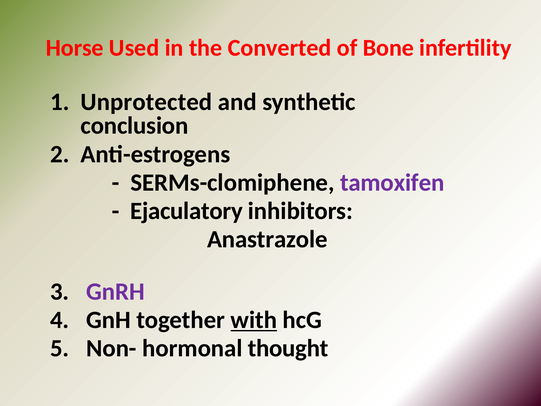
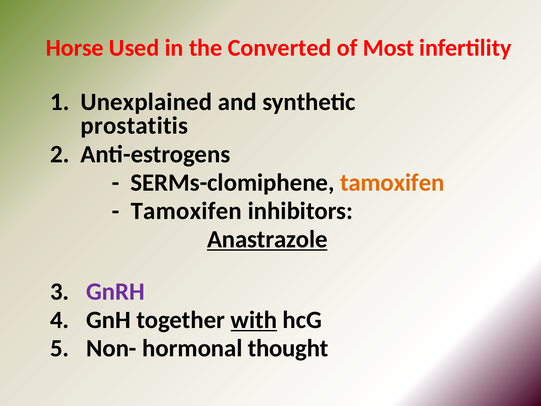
Bone: Bone -> Most (389, 48)
Unprotected: Unprotected -> Unexplained (146, 102)
conclusion: conclusion -> prostatitis (134, 126)
tamoxifen colour: purple -> orange (392, 182)
Ejaculatory: Ejaculatory -> Tamoxifen (186, 211)
Anastrazole underline: none -> present (267, 239)
